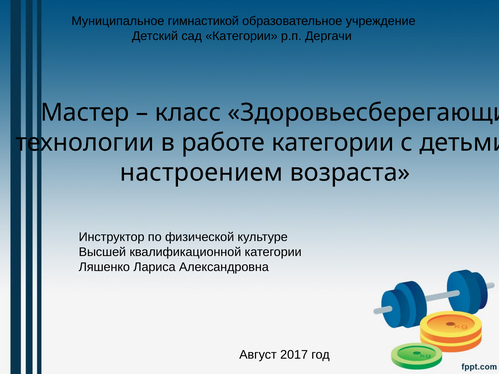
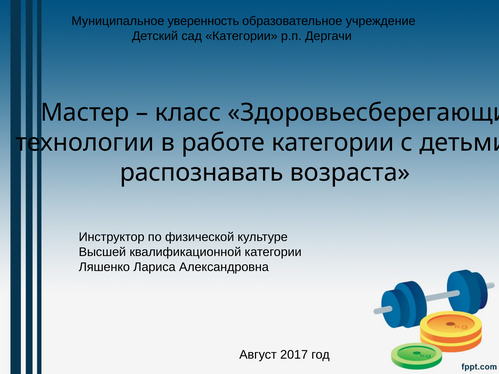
гимнастикой: гимнастикой -> уверенность (203, 21)
настроением: настроением -> распознавать (202, 173)
